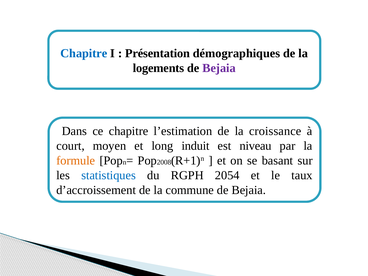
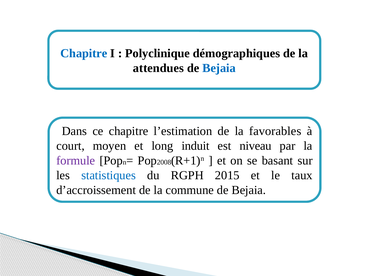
Présentation: Présentation -> Polyclinique (158, 53)
logements: logements -> attendues (158, 68)
Bejaia colour: purple -> blue (219, 68)
croissance: croissance -> favorables (275, 131)
formule colour: orange -> purple (76, 161)
2054: 2054 -> 2015 (227, 175)
